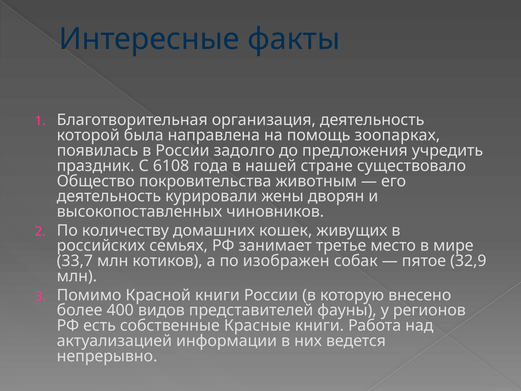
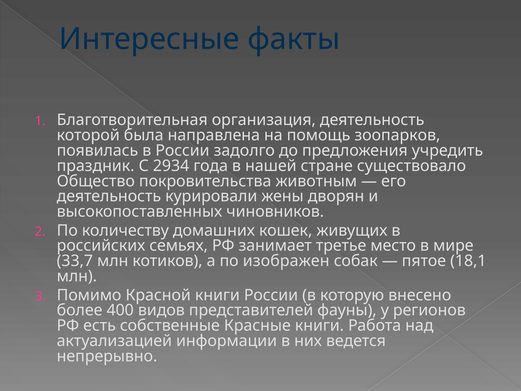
зоопарках: зоопарках -> зоопарков (397, 135)
6108: 6108 -> 2934 (171, 166)
32,9: 32,9 -> 18,1 (468, 261)
